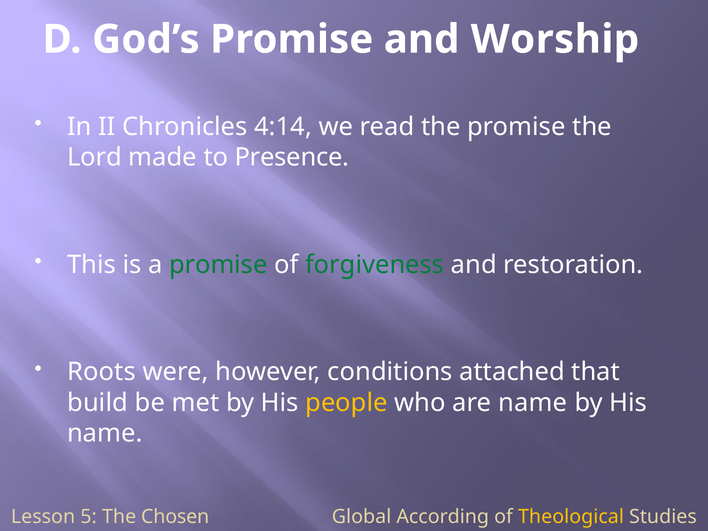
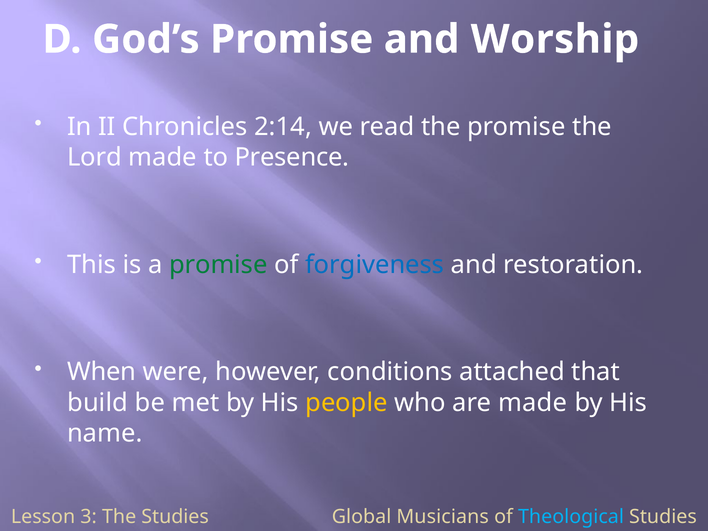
4:14: 4:14 -> 2:14 (283, 127)
forgiveness colour: green -> blue (375, 265)
Roots: Roots -> When (102, 372)
are name: name -> made (533, 403)
5: 5 -> 3 (89, 517)
The Chosen: Chosen -> Studies (175, 517)
According: According -> Musicians (443, 517)
Theological colour: yellow -> light blue (571, 517)
